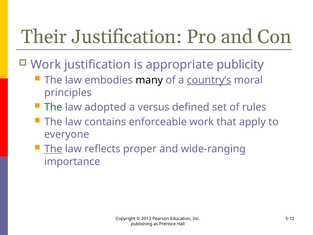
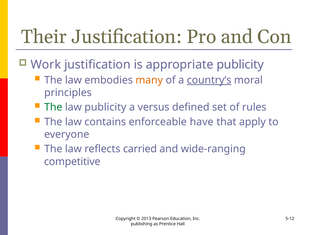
many colour: black -> orange (149, 80)
law adopted: adopted -> publicity (105, 107)
enforceable work: work -> have (202, 122)
The underline: present -> none (53, 149)
proper: proper -> carried (140, 149)
importance: importance -> competitive (72, 161)
